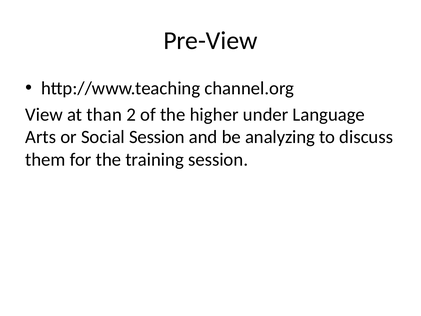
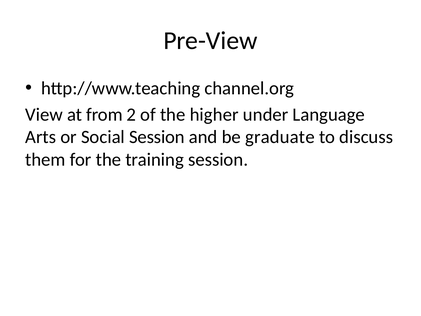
than: than -> from (104, 115)
analyzing: analyzing -> graduate (280, 137)
